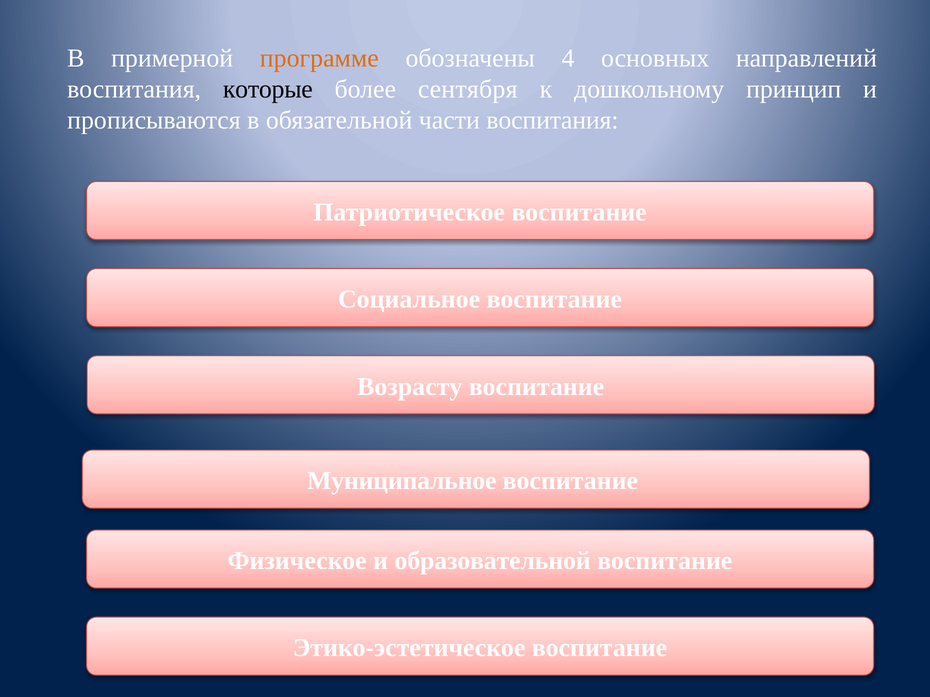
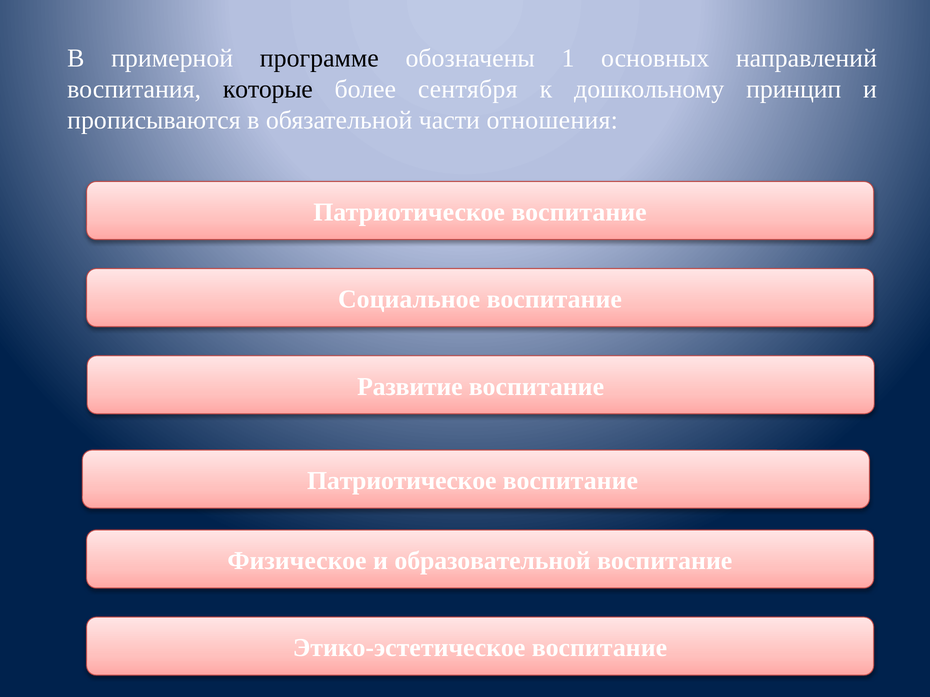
программе colour: orange -> black (319, 58)
4: 4 -> 1 (568, 58)
части воспитания: воспитания -> отношения (552, 120)
Возрасту: Возрасту -> Развитие (410, 387)
Муниципальное: Муниципальное -> Патриотическое (402, 481)
